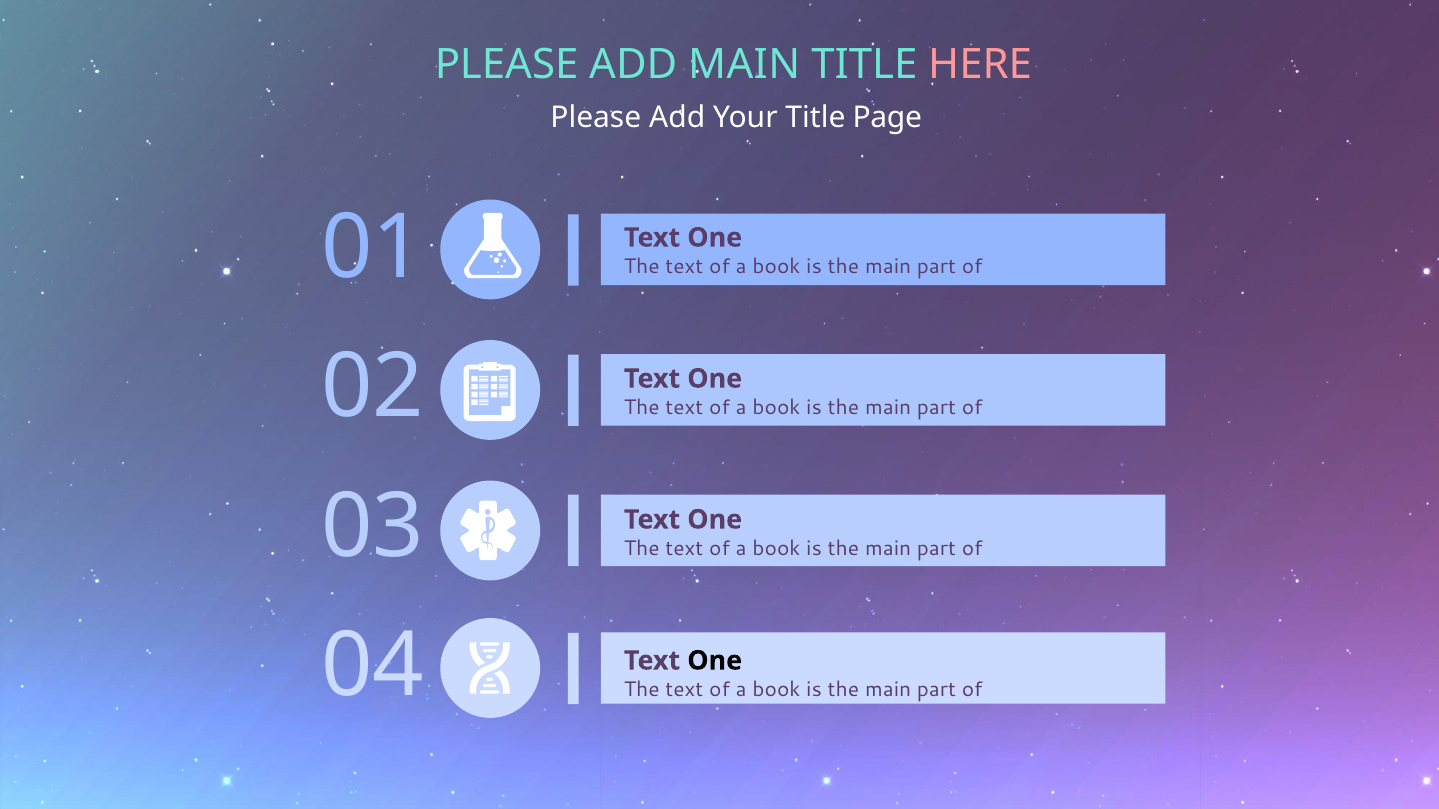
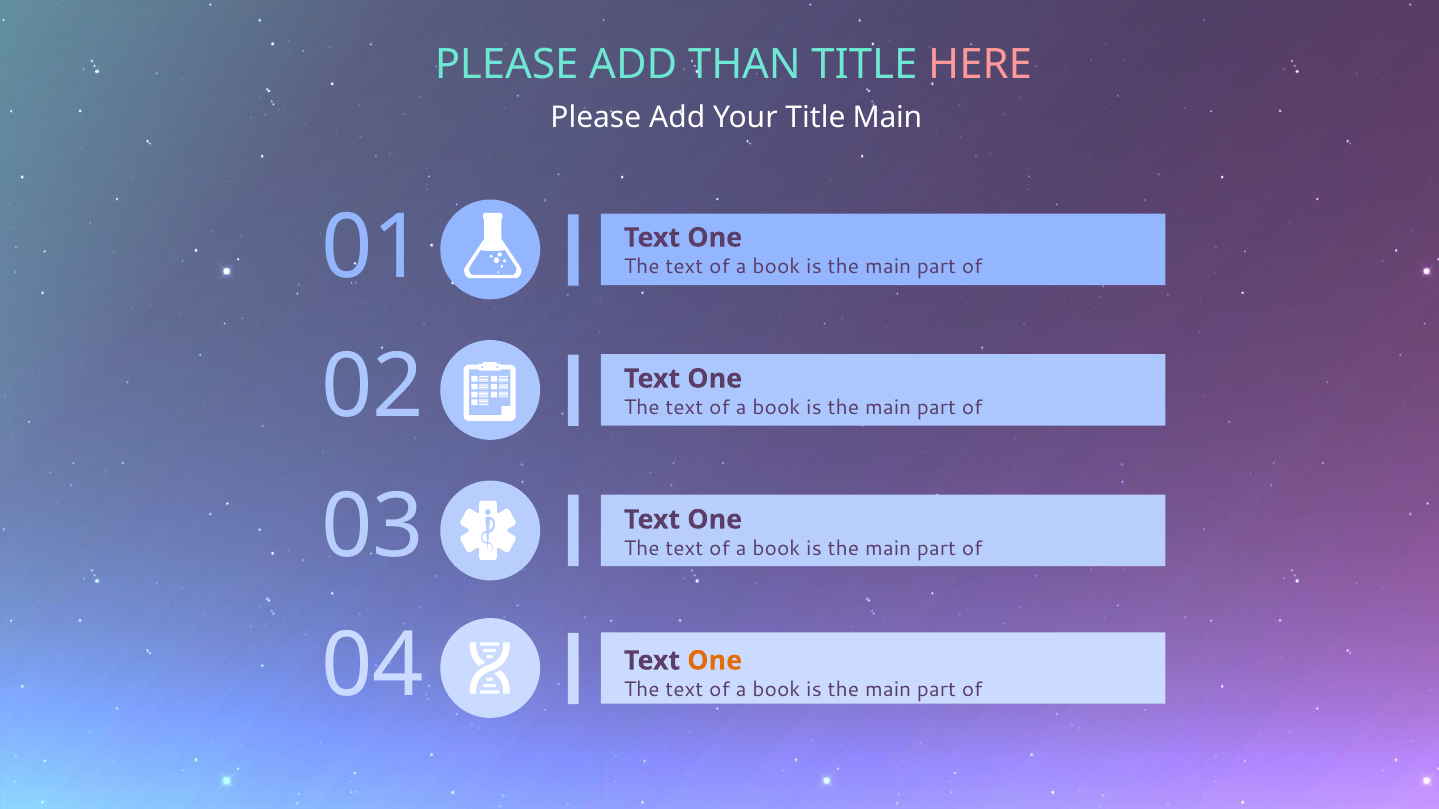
ADD MAIN: MAIN -> THAN (744, 65)
Title Page: Page -> Main (887, 117)
One colour: black -> orange (715, 661)
